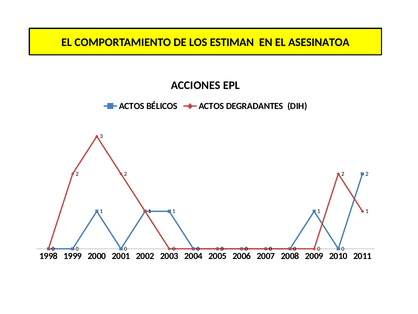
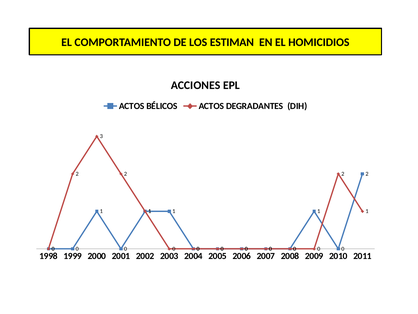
ASESINATOA: ASESINATOA -> HOMICIDIOS (319, 42)
